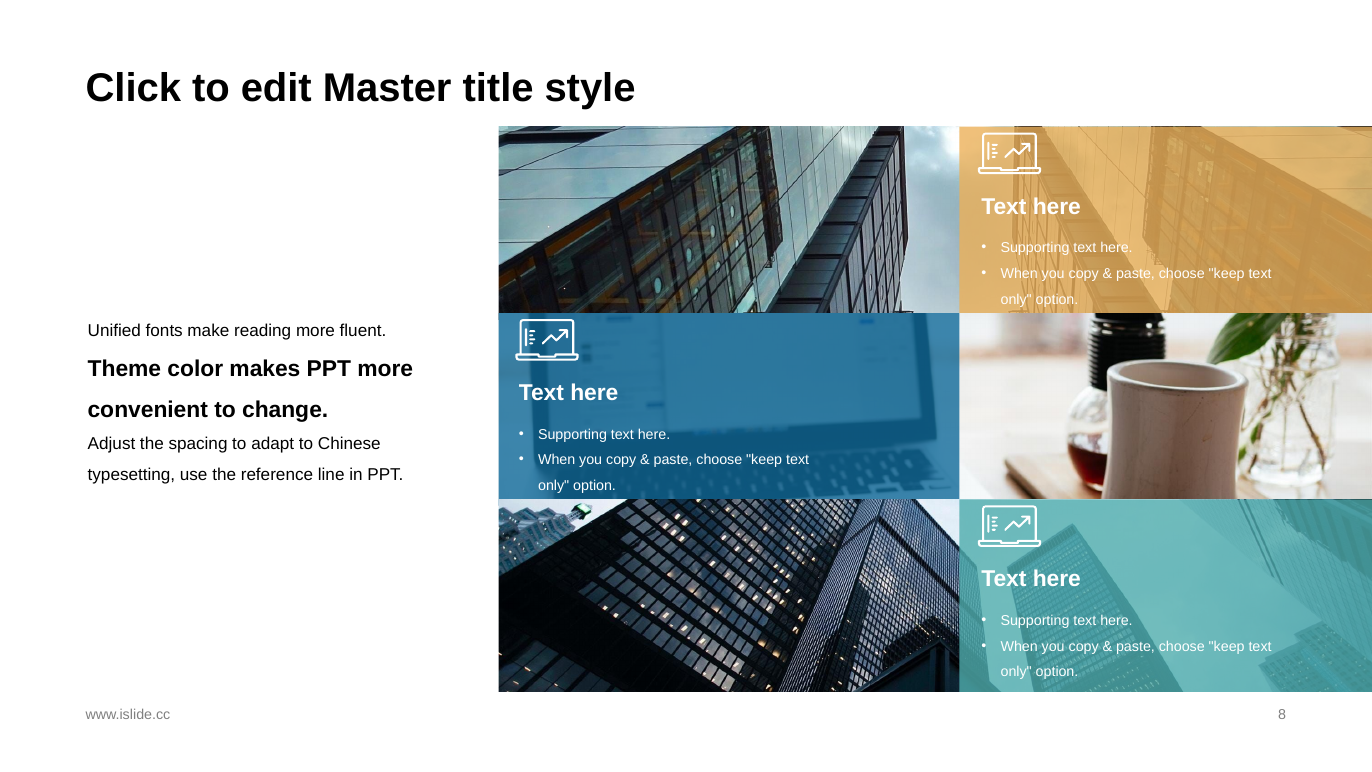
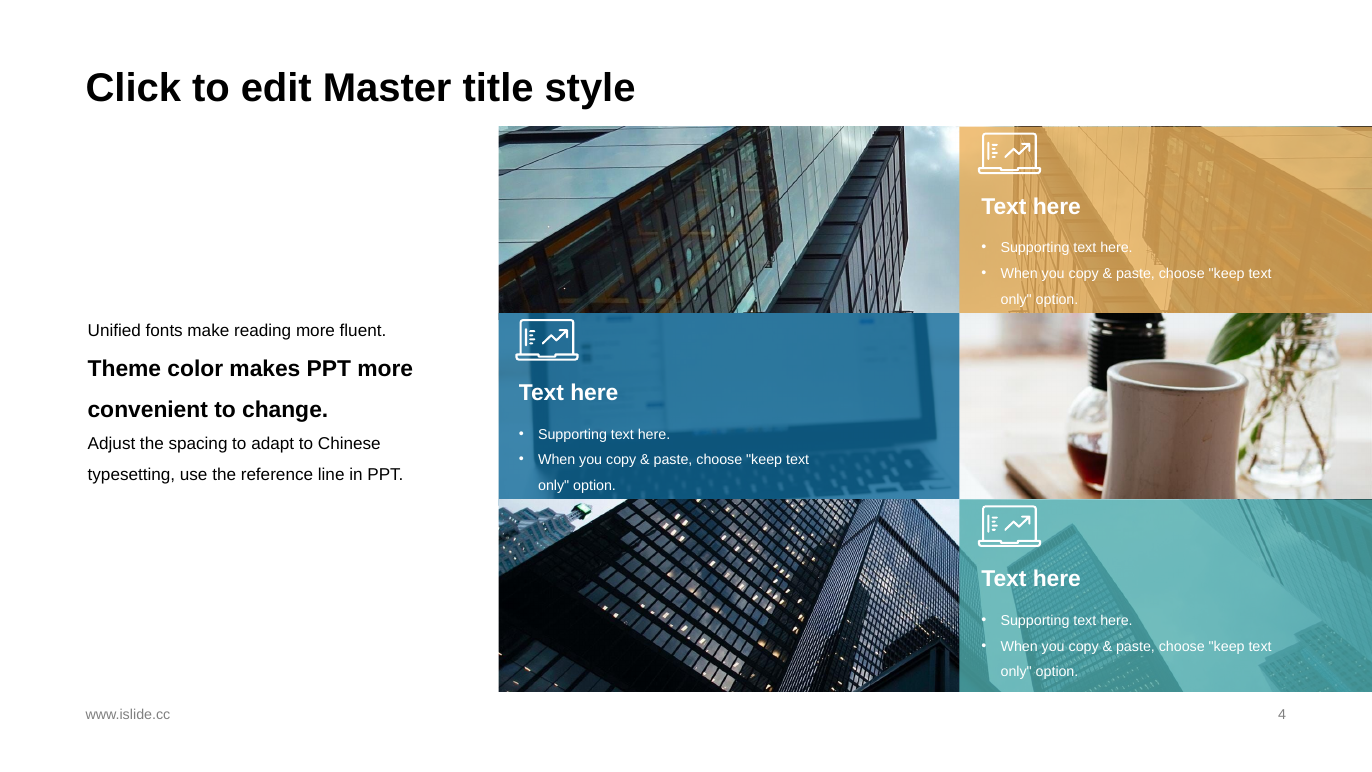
8: 8 -> 4 (1282, 715)
